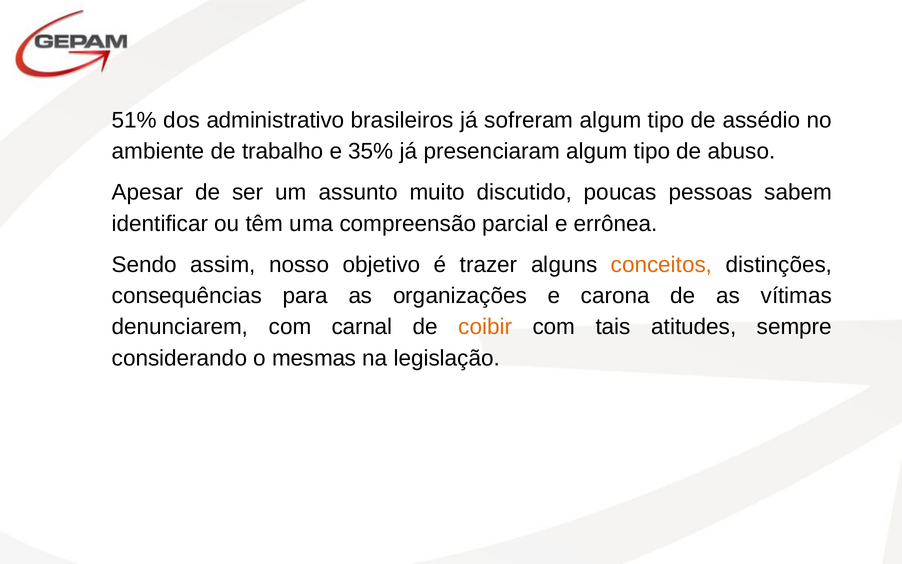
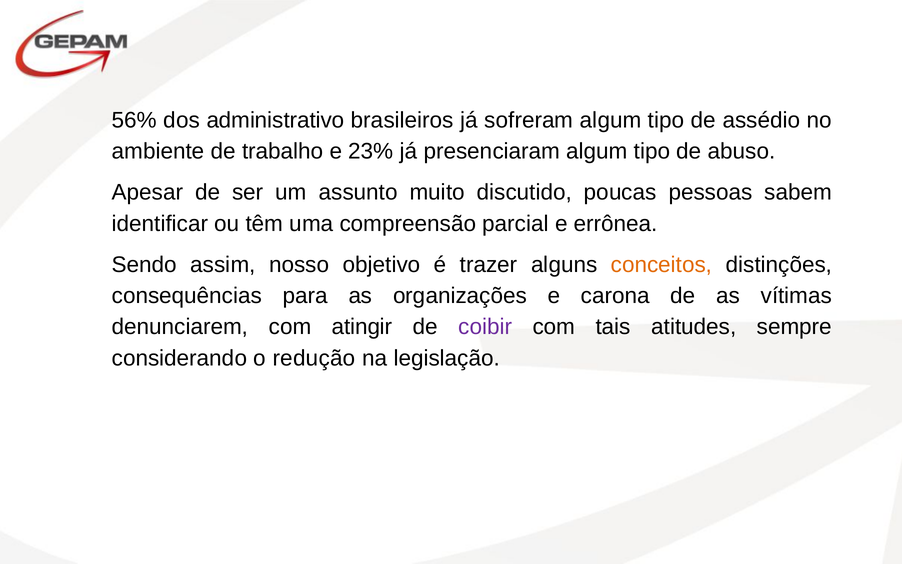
51%: 51% -> 56% (134, 120)
35%: 35% -> 23% (371, 151)
carnal: carnal -> atingir (362, 327)
coibir colour: orange -> purple (485, 327)
mesmas: mesmas -> redução (314, 358)
